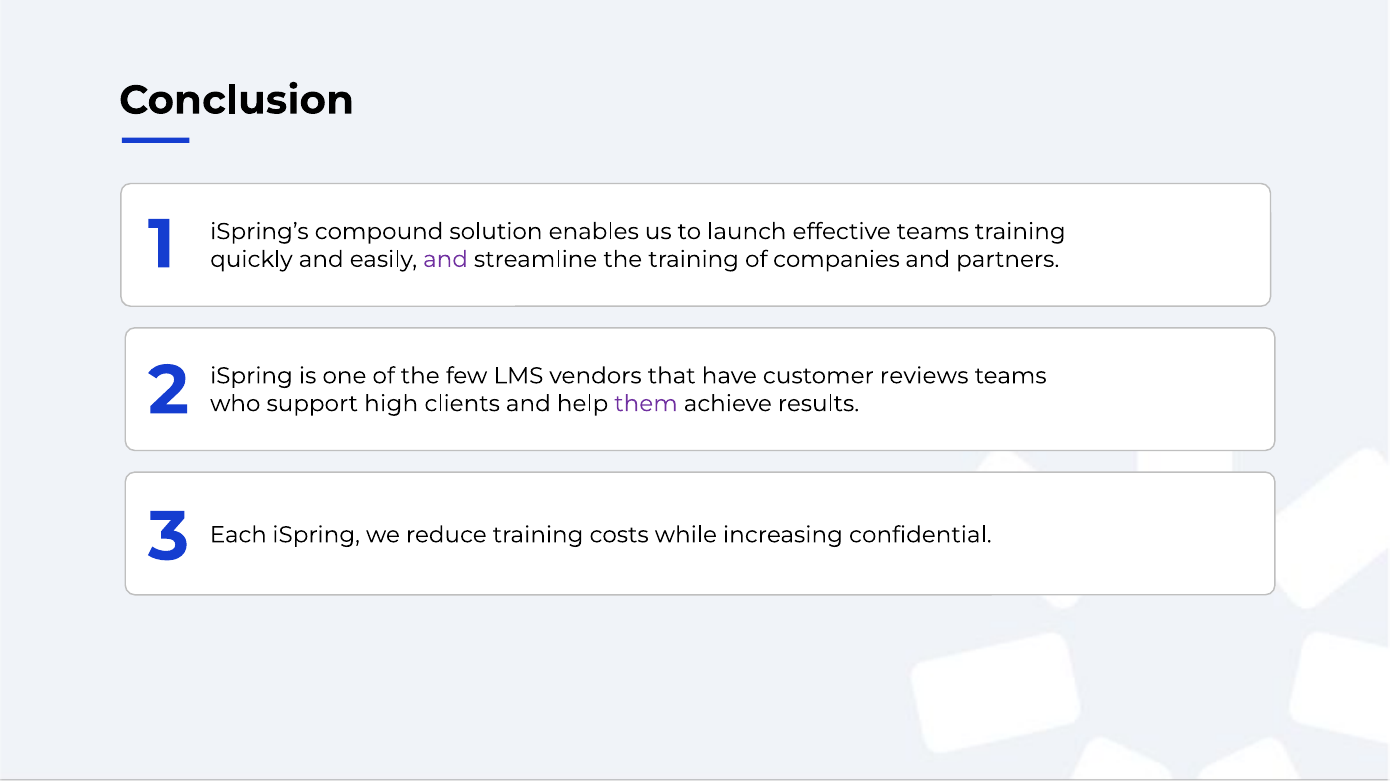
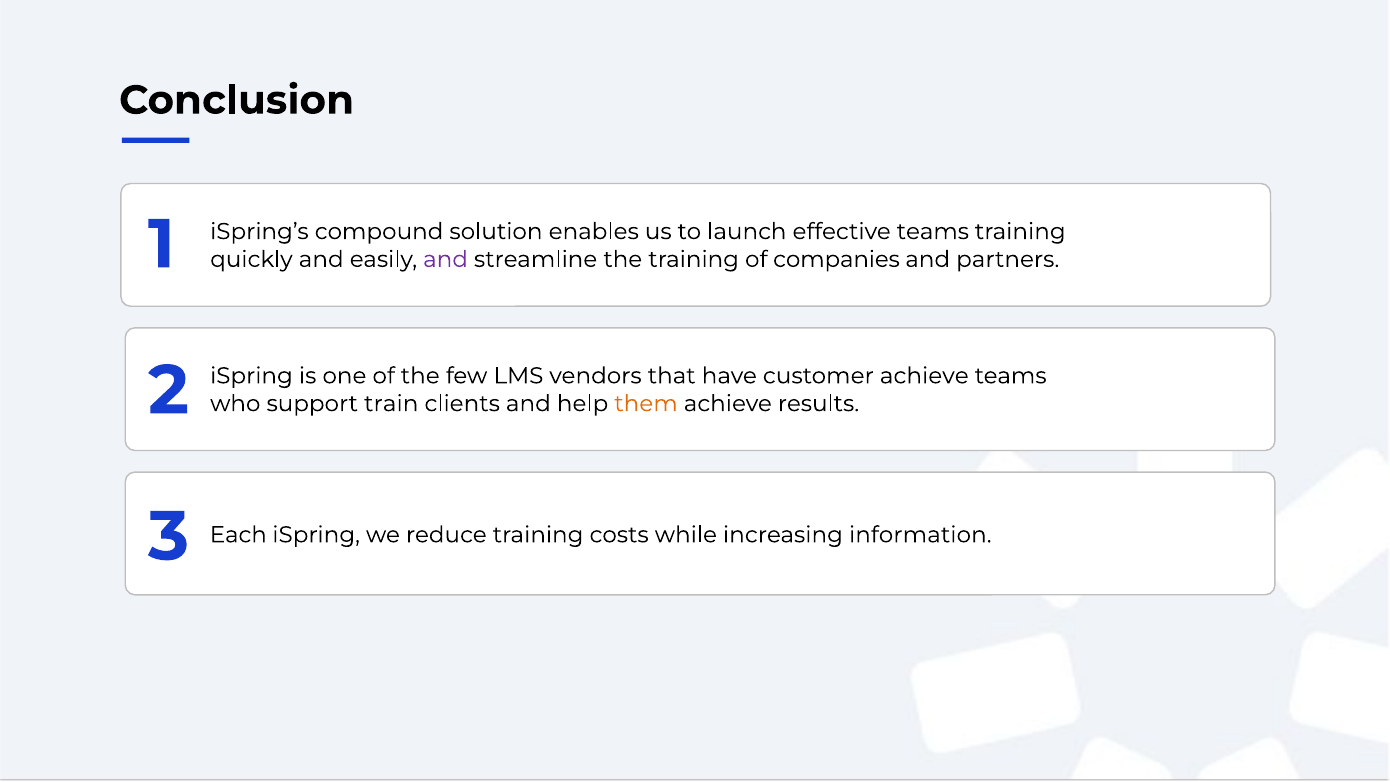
customer reviews: reviews -> achieve (924, 376)
high: high -> train (391, 404)
them colour: purple -> orange (646, 404)
confidential: confidential -> information (920, 535)
